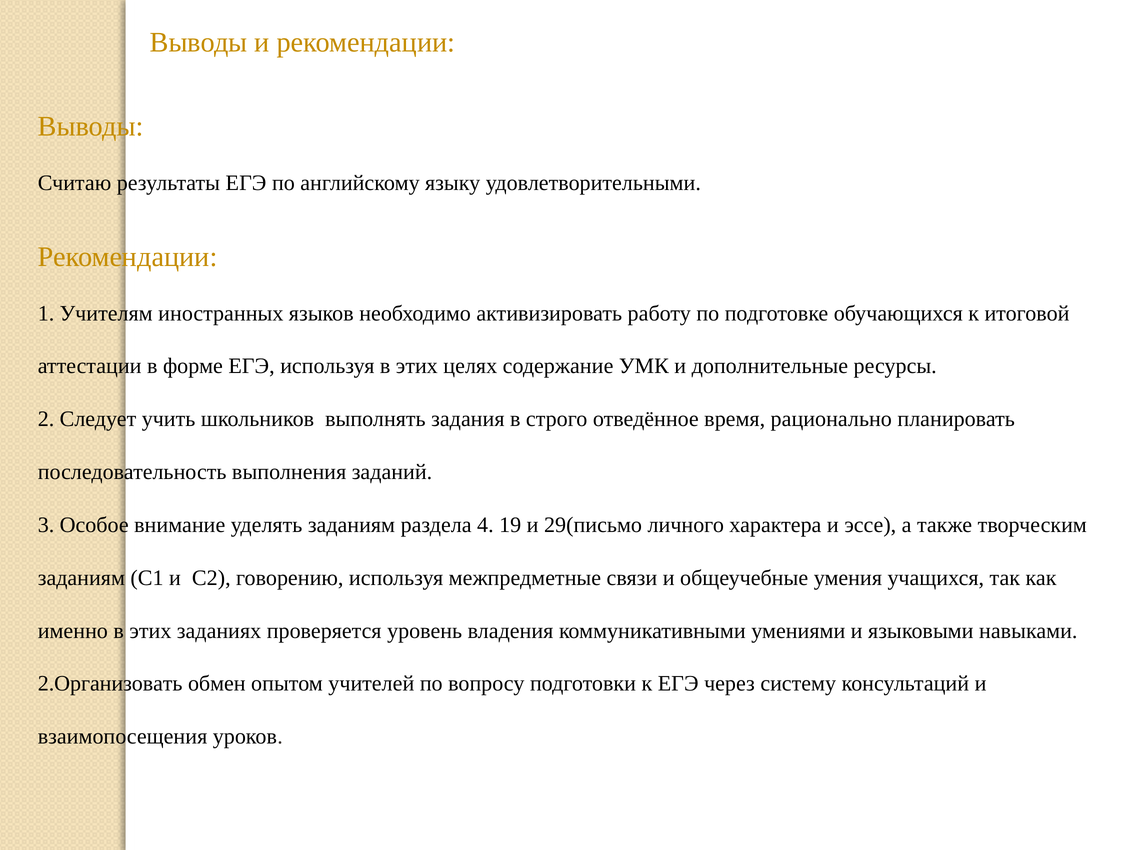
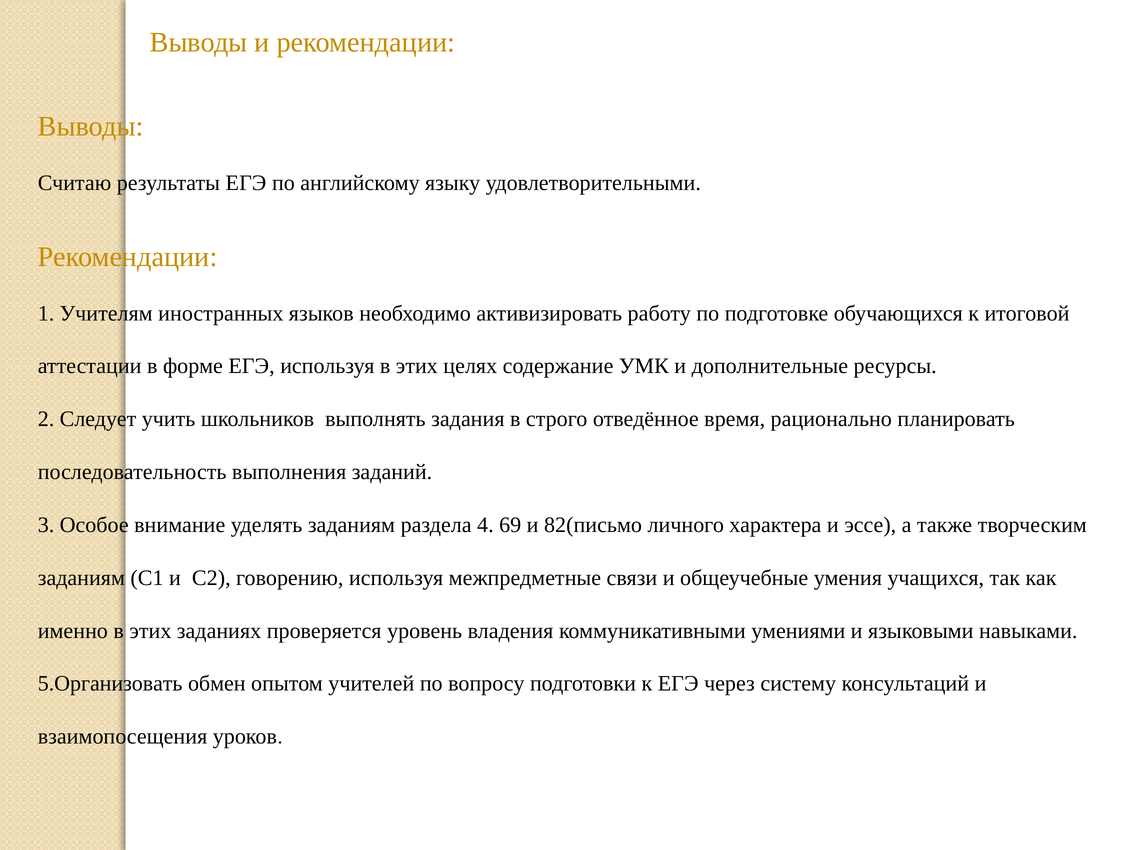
19: 19 -> 69 (510, 525)
29(письмо: 29(письмо -> 82(письмо (593, 525)
2.Организовать: 2.Организовать -> 5.Организовать (110, 684)
